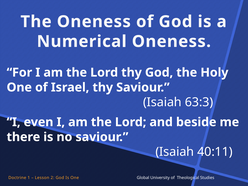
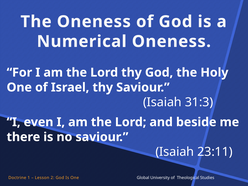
63:3: 63:3 -> 31:3 (199, 102)
40:11: 40:11 -> 23:11 (215, 152)
